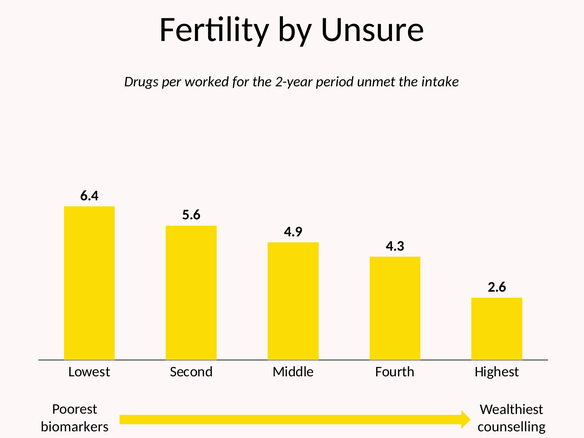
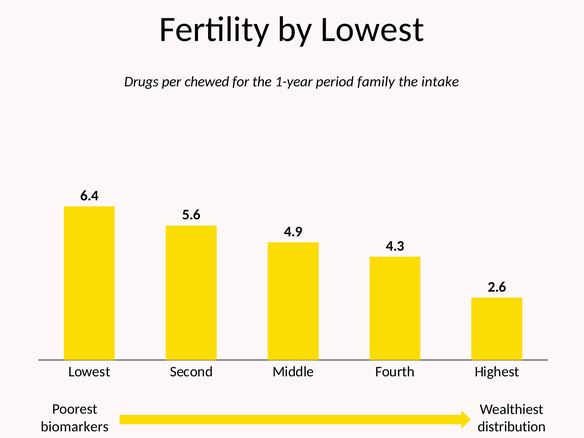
by Unsure: Unsure -> Lowest (372, 29)
worked: worked -> chewed (207, 82)
2-year: 2-year -> 1-year (294, 82)
unmet: unmet -> family (376, 82)
counselling: counselling -> distribution (512, 427)
